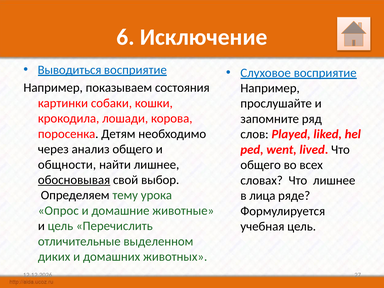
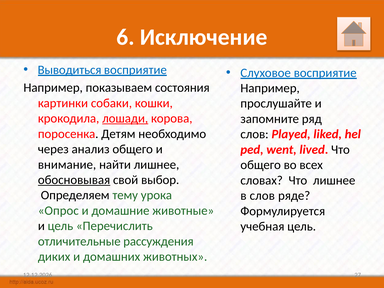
лошади underline: none -> present (125, 118)
общности: общности -> внимание (67, 165)
в лица: лица -> слов (262, 196)
выделенном: выделенном -> рассуждения (158, 241)
